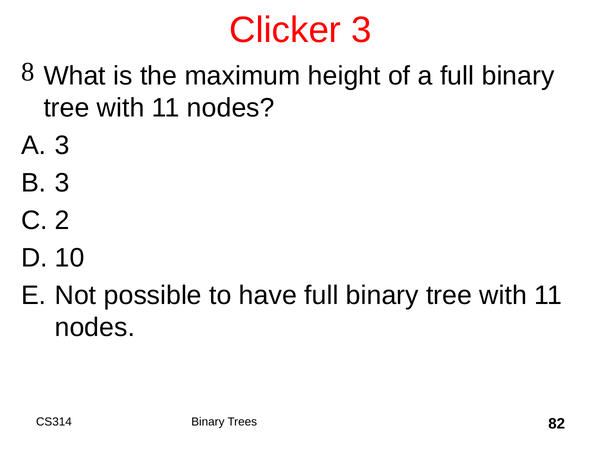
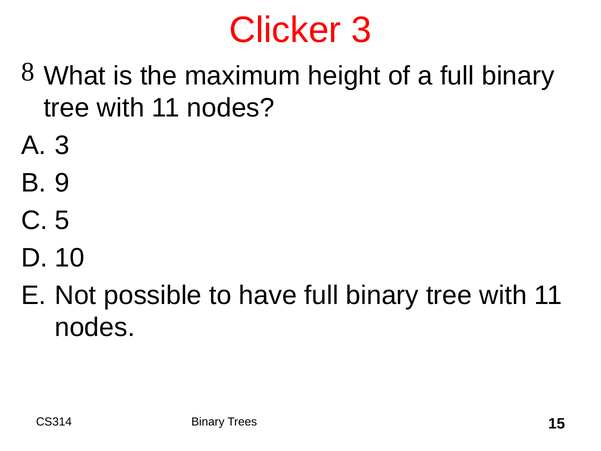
3: 3 -> 9 (62, 183)
2: 2 -> 5 (62, 220)
82: 82 -> 15 (557, 424)
